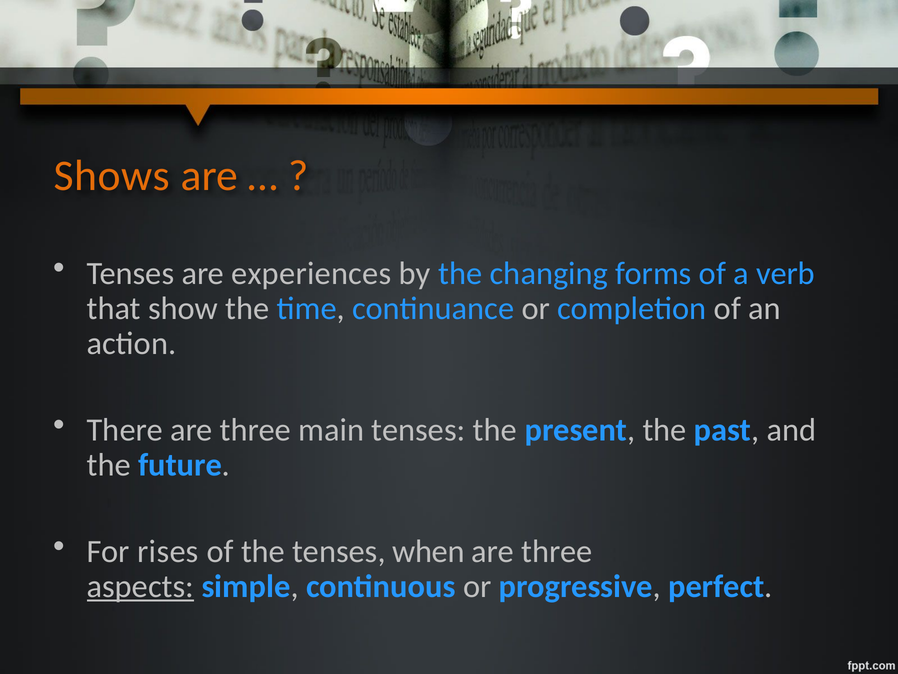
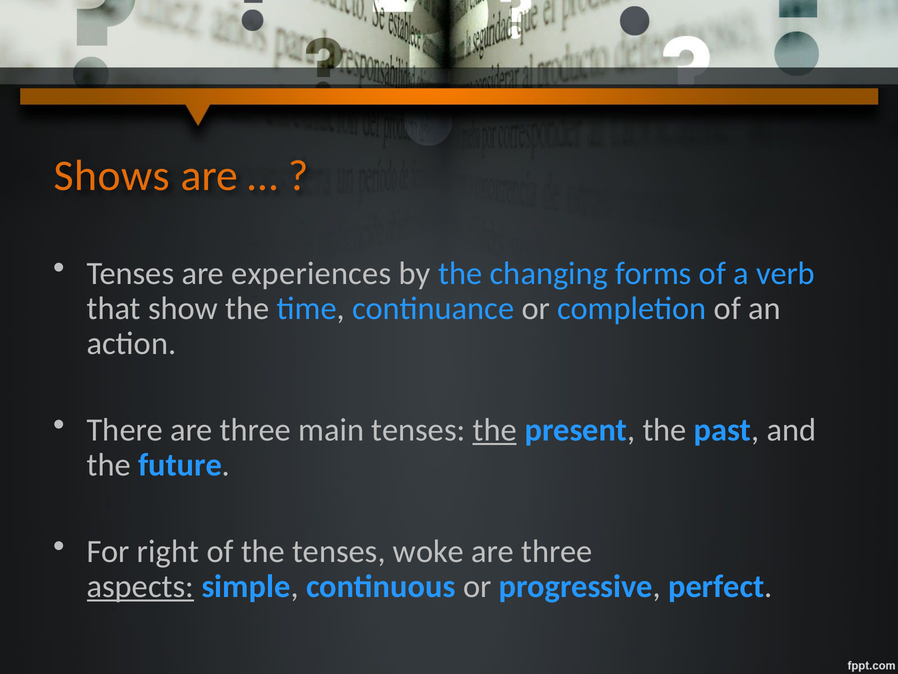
the underline: none -> present (495, 430)
rises: rises -> right (168, 551)
when: when -> woke (428, 551)
